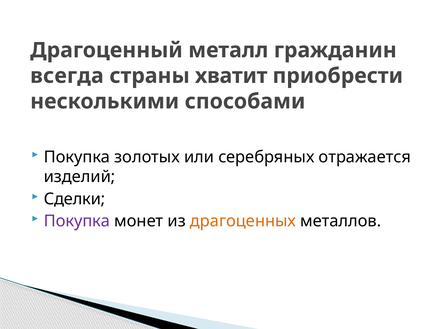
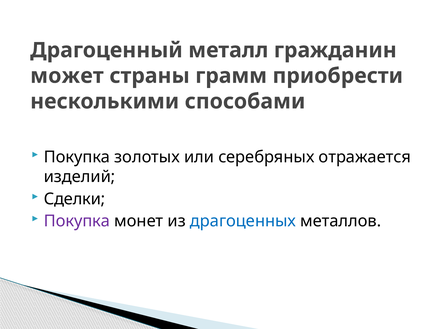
всегда: всегда -> может (67, 76)
хватит: хватит -> грамм (231, 76)
драгоценных colour: orange -> blue (243, 221)
